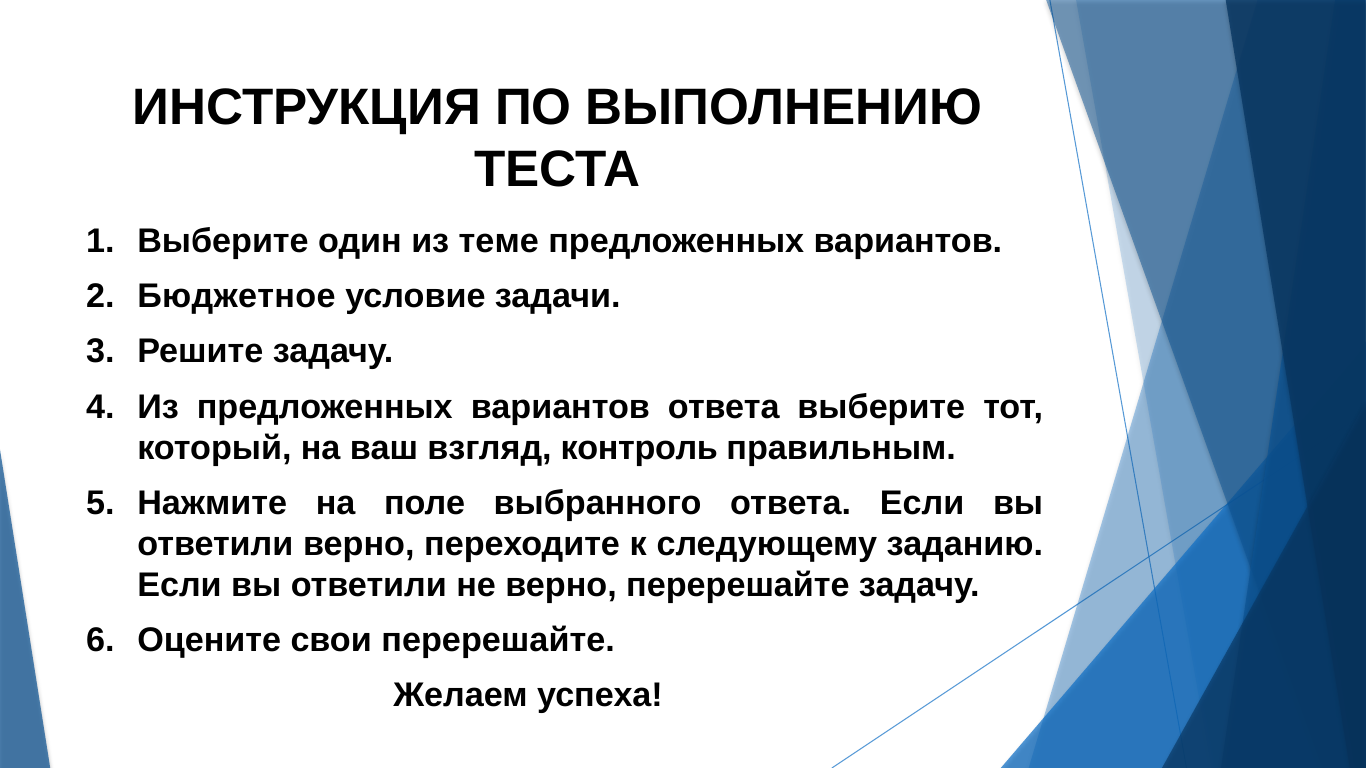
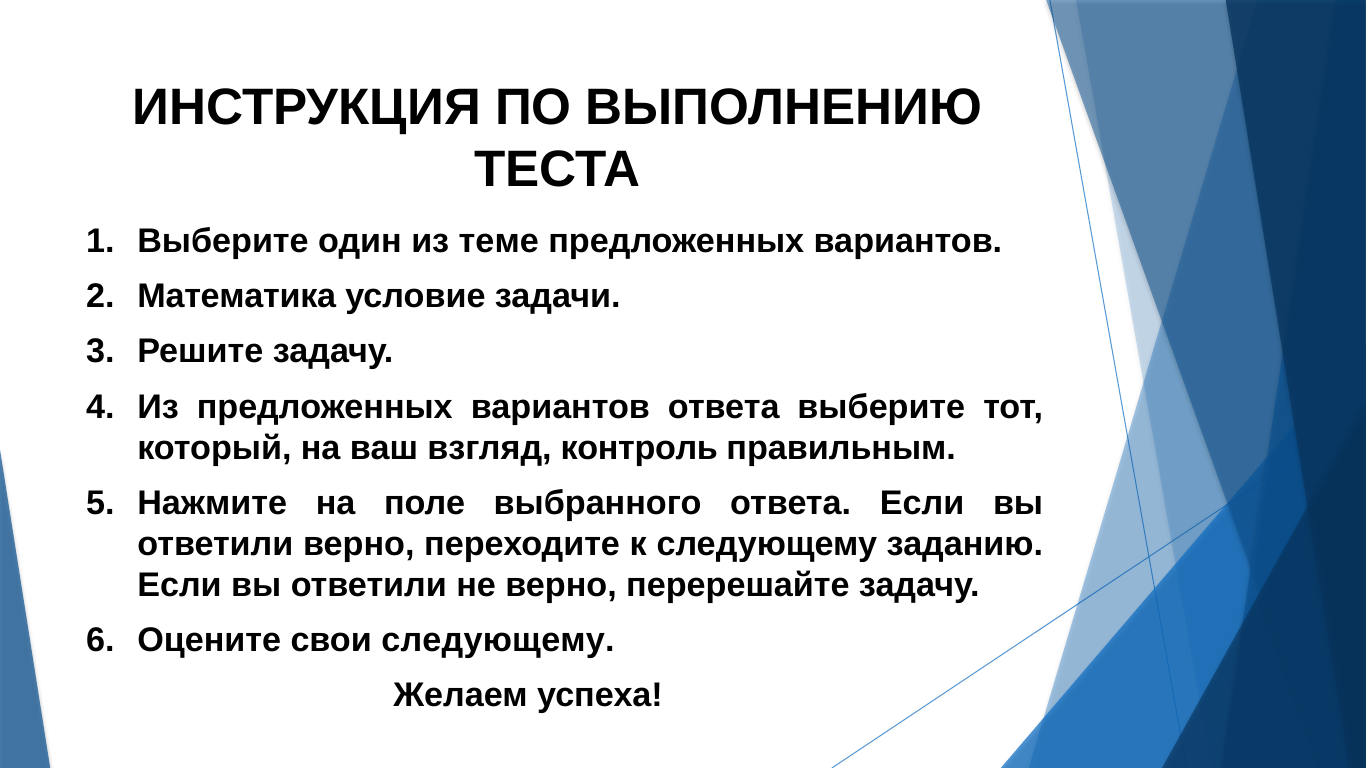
Бюджетное: Бюджетное -> Математика (237, 297)
свои перерешайте: перерешайте -> следующему (498, 640)
